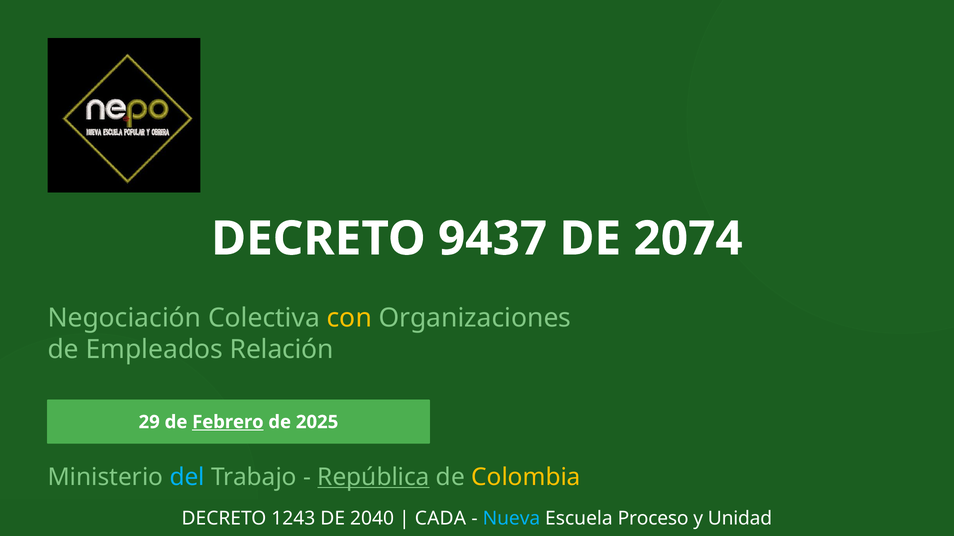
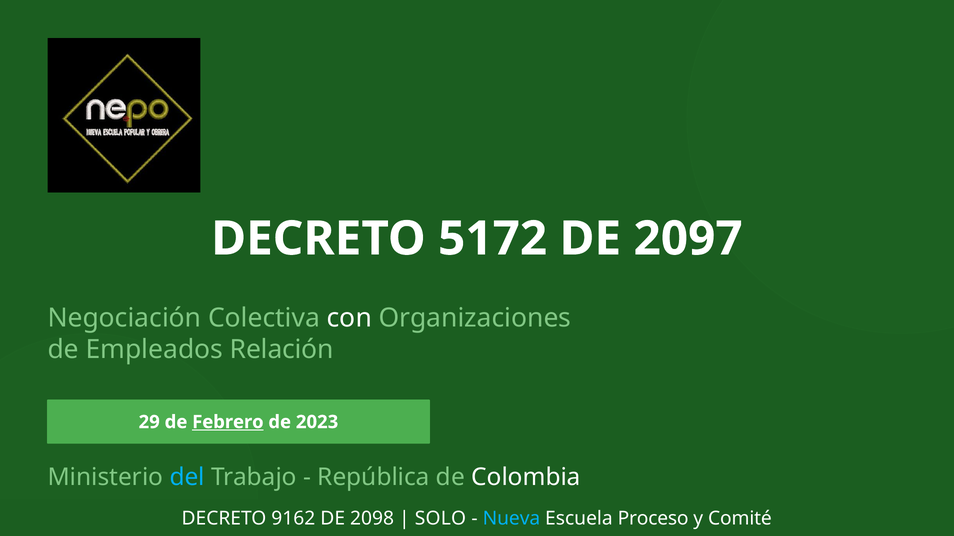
9437: 9437 -> 5172 (493, 239)
2074: 2074 -> 2097 (688, 239)
con colour: yellow -> white (349, 318)
2025: 2025 -> 2023 (317, 423)
República underline: present -> none (374, 478)
Colombia colour: yellow -> white (526, 478)
1243: 1243 -> 9162 (293, 519)
2040: 2040 -> 2098 (372, 519)
CADA: CADA -> SOLO (440, 519)
Unidad: Unidad -> Comité (740, 519)
